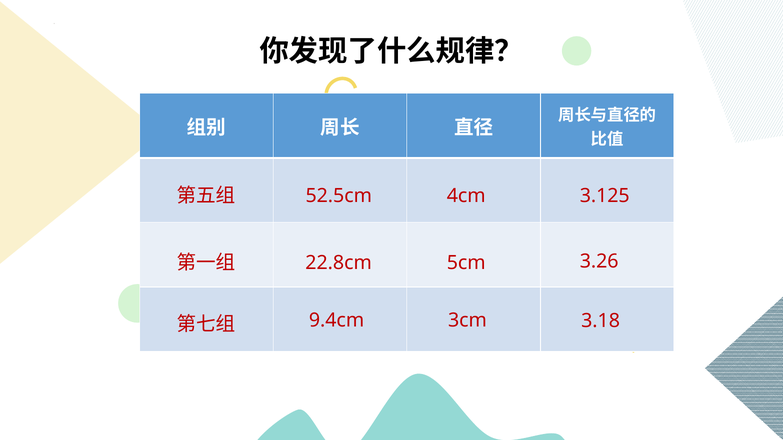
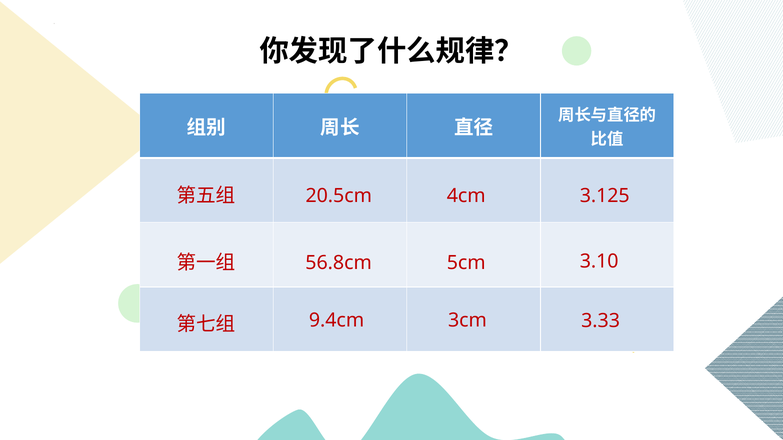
52.5cm: 52.5cm -> 20.5cm (339, 196)
22.8cm: 22.8cm -> 56.8cm (339, 263)
3.26: 3.26 -> 3.10 (599, 261)
3.18: 3.18 -> 3.33 (601, 321)
